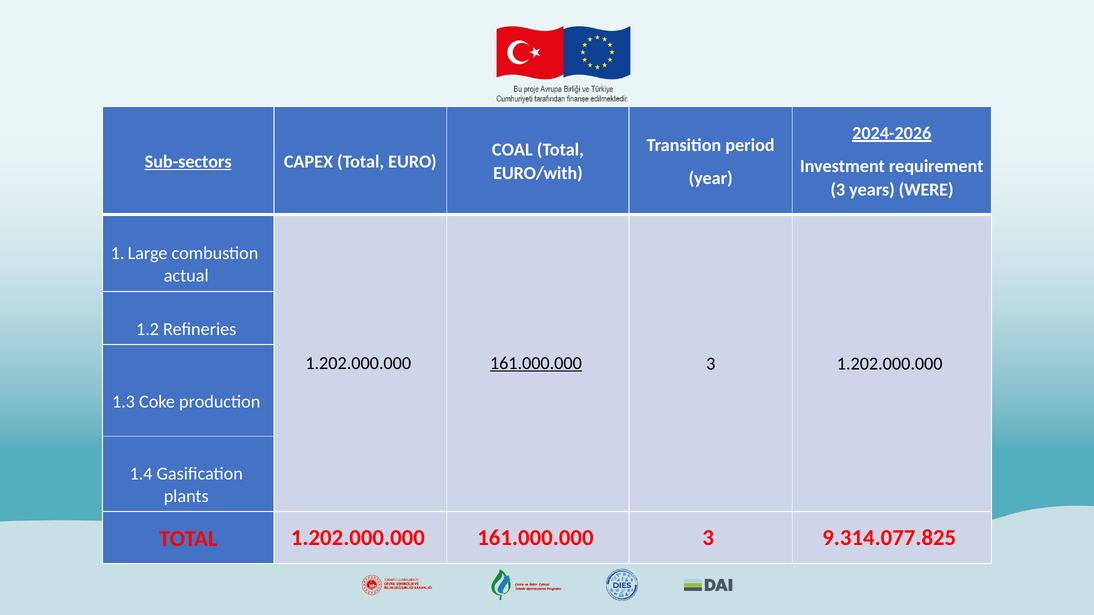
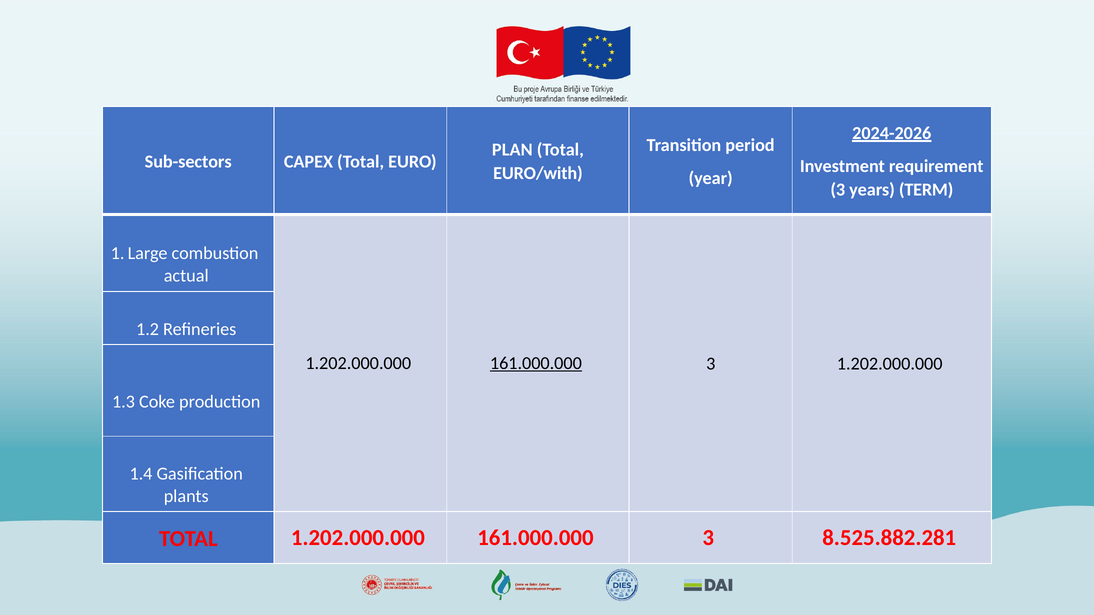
COAL: COAL -> PLAN (512, 150)
Sub-sectors underline: present -> none (188, 162)
WERE: WERE -> TERM (926, 190)
9.314.077.825: 9.314.077.825 -> 8.525.882.281 (889, 538)
